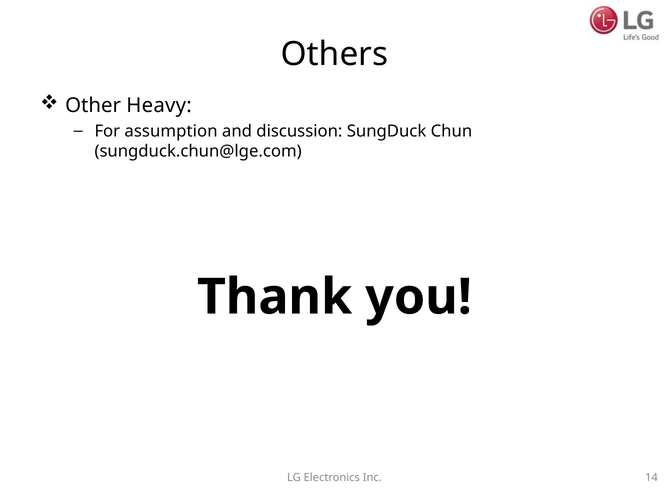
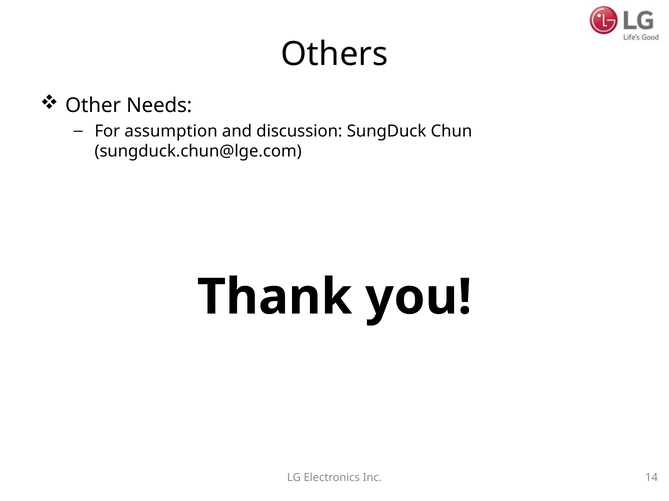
Heavy: Heavy -> Needs (159, 106)
